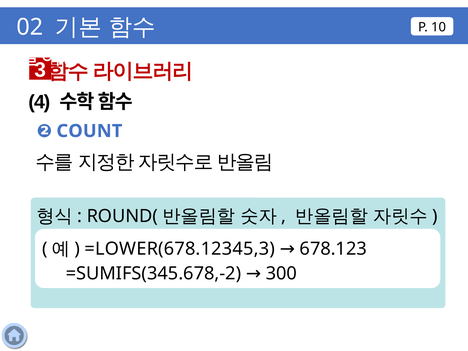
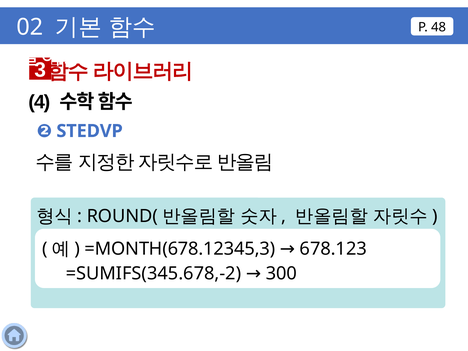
10: 10 -> 48 (439, 27)
COUNT: COUNT -> STEDVP (90, 131)
=LOWER(678.12345,3: =LOWER(678.12345,3 -> =MONTH(678.12345,3 (180, 249)
